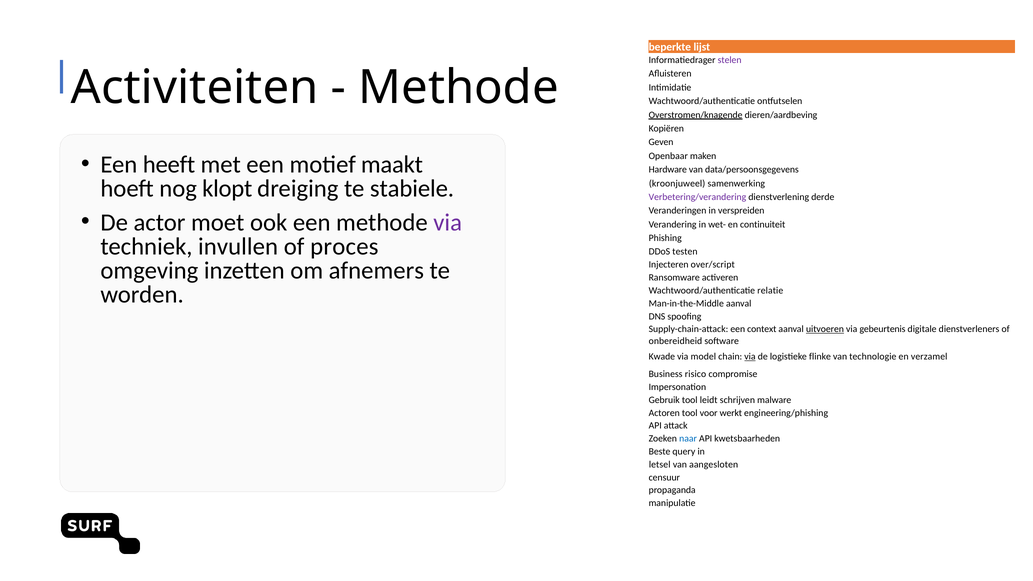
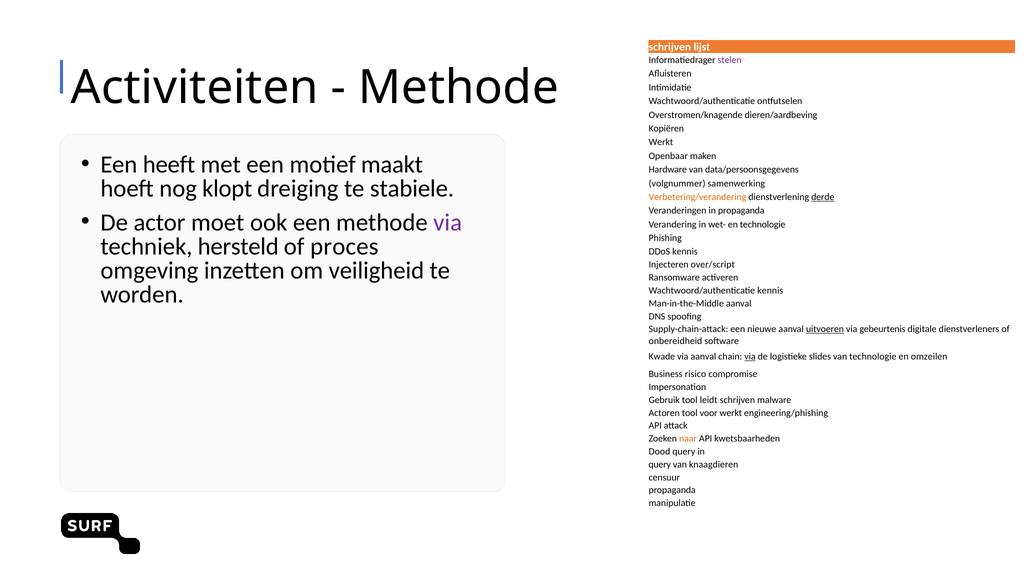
beperkte: beperkte -> schrijven (670, 47)
Overstromen/knagende underline: present -> none (696, 115)
Geven: Geven -> Werkt (661, 142)
kroonjuweel: kroonjuweel -> volgnummer (677, 183)
Verbetering/verandering colour: purple -> orange (697, 197)
derde underline: none -> present (823, 197)
in verspreiden: verspreiden -> propaganda (741, 211)
en continuiteit: continuiteit -> technologie (763, 224)
invullen: invullen -> hersteld (238, 247)
DDoS testen: testen -> kennis (685, 252)
afnemers: afnemers -> veiligheid (376, 271)
Wachtwoord/authenticatie relatie: relatie -> kennis (770, 291)
context: context -> nieuwe (762, 329)
via model: model -> aanval (703, 357)
flinke: flinke -> slides (820, 357)
verzamel: verzamel -> omzeilen (929, 357)
naar colour: blue -> orange (688, 439)
Beste: Beste -> Dood (659, 452)
letsel: letsel -> query (660, 465)
aangesloten: aangesloten -> knaagdieren (714, 465)
